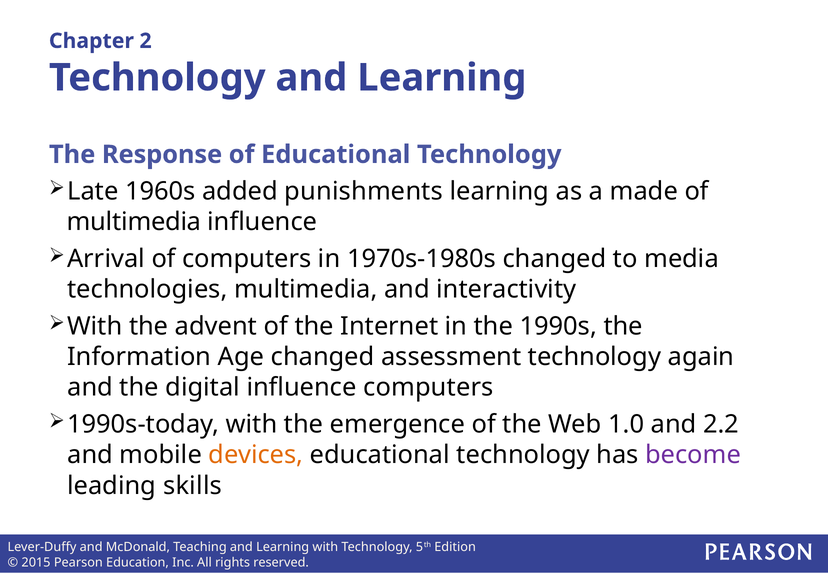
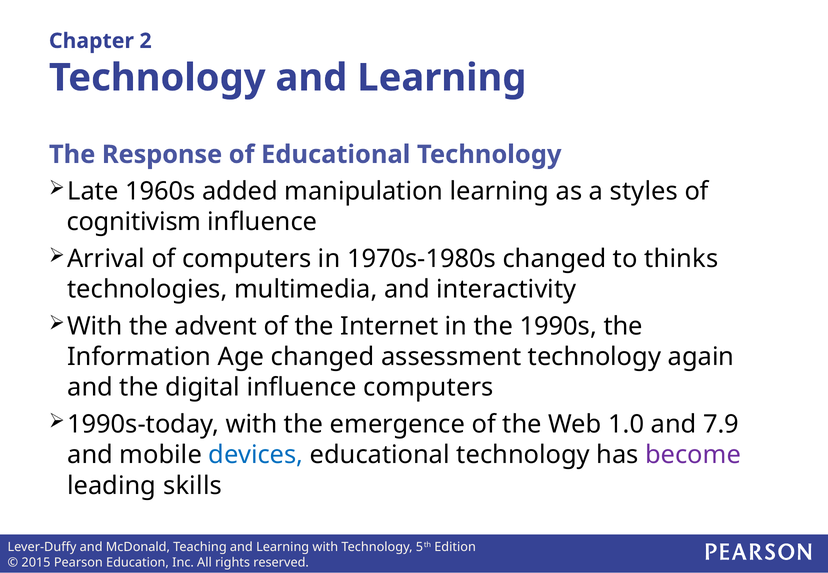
punishments: punishments -> manipulation (364, 192)
made: made -> styles (644, 192)
multimedia: multimedia -> cognitivism (134, 222)
media: media -> thinks (681, 259)
2.2: 2.2 -> 7.9 (721, 425)
devices colour: orange -> blue (256, 455)
